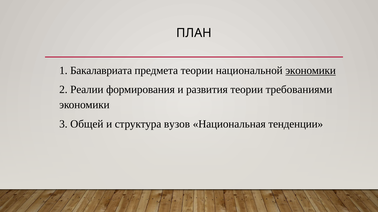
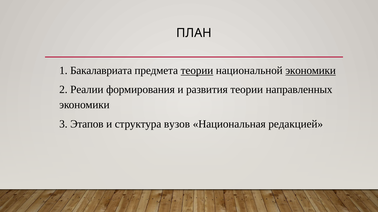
теории underline: none -> present (197, 71)
требованиями: требованиями -> направленных (299, 90)
Общей: Общей -> Этапов (87, 124)
тенденции: тенденции -> редакцией (296, 124)
